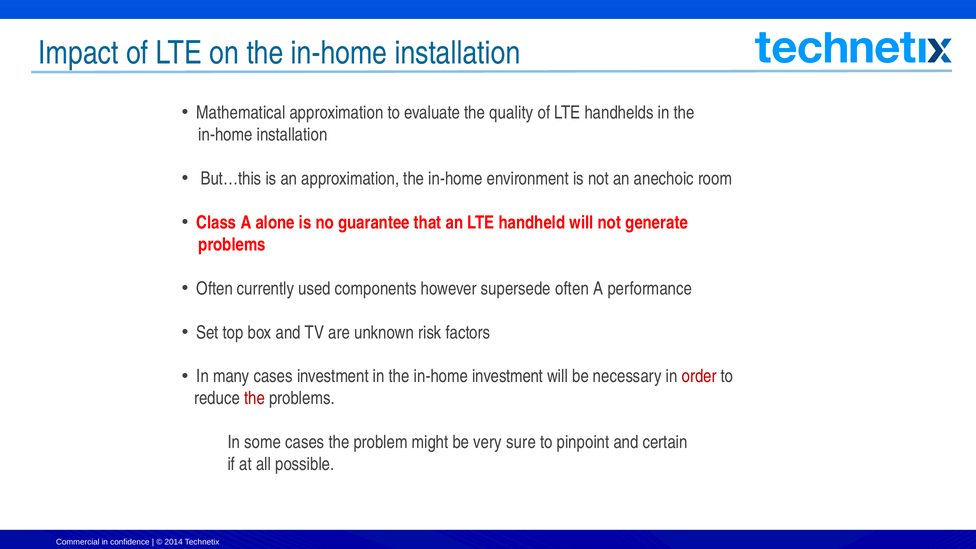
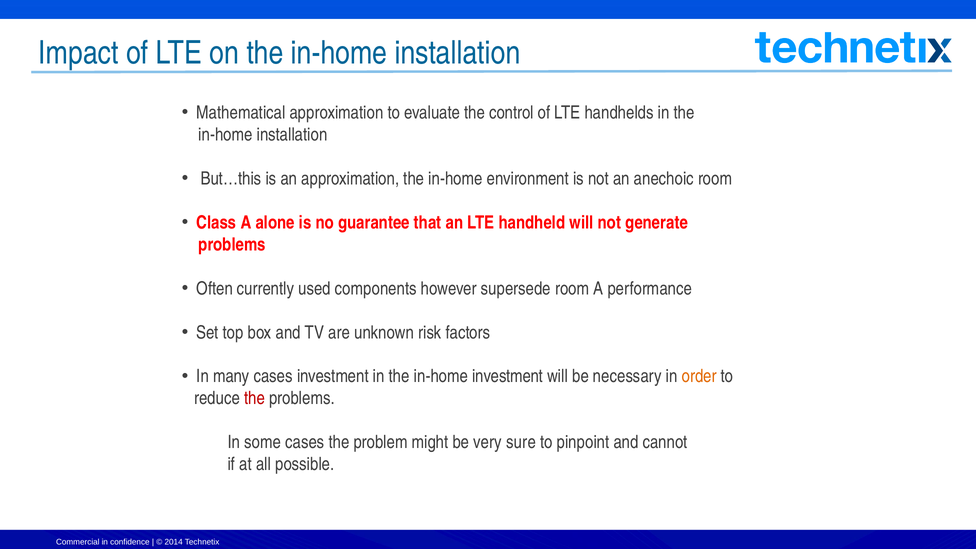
quality: quality -> control (511, 113)
supersede often: often -> room (572, 289)
order colour: red -> orange (699, 376)
certain: certain -> cannot (665, 442)
